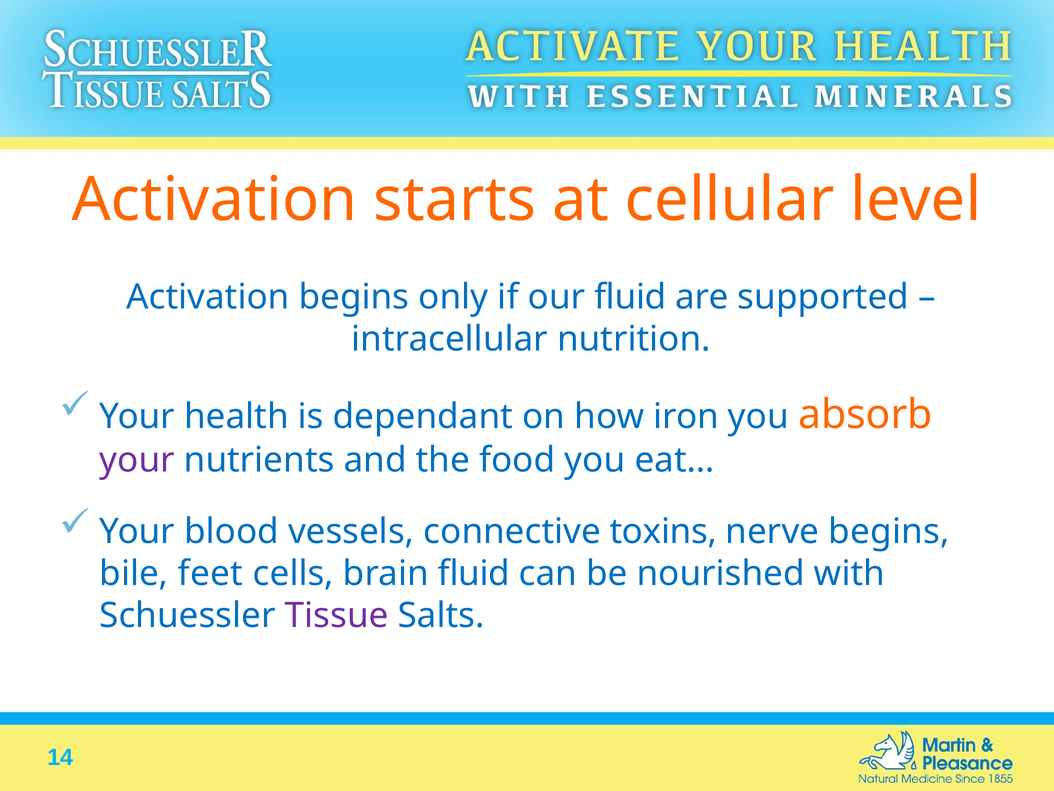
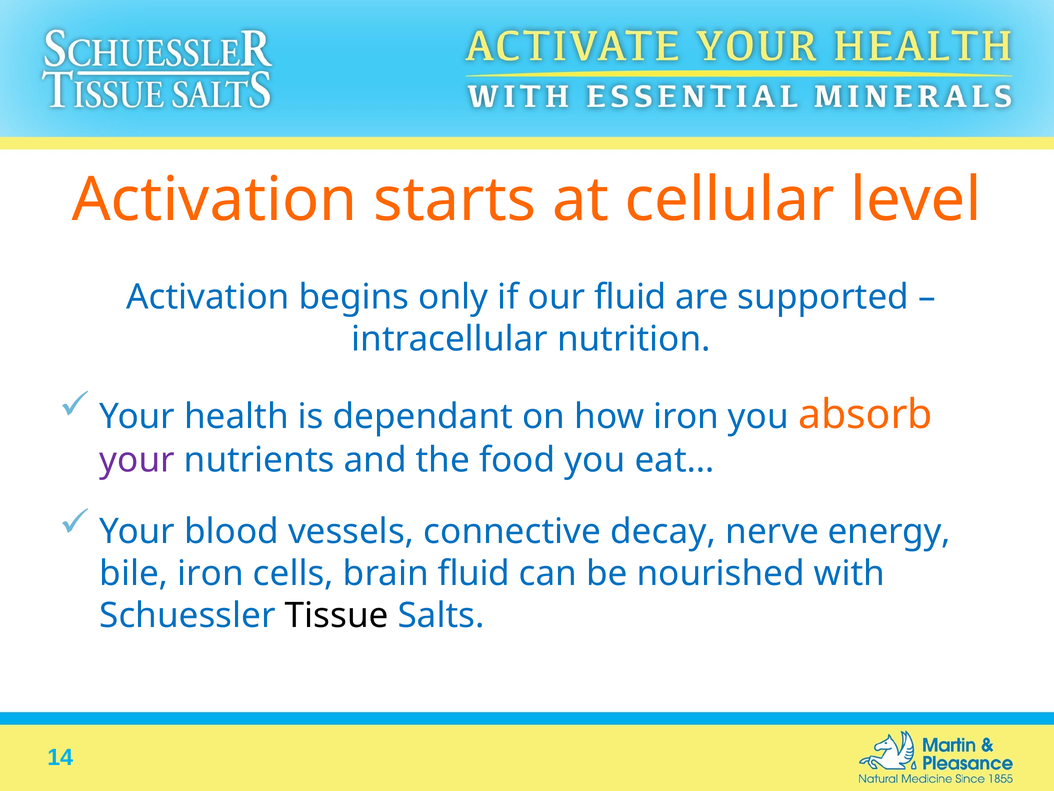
toxins: toxins -> decay (663, 531)
nerve begins: begins -> energy (889, 531)
bile feet: feet -> iron (211, 573)
Tissue colour: purple -> black (337, 615)
